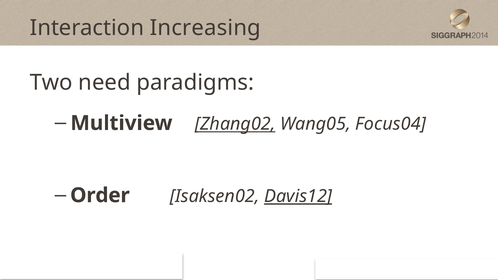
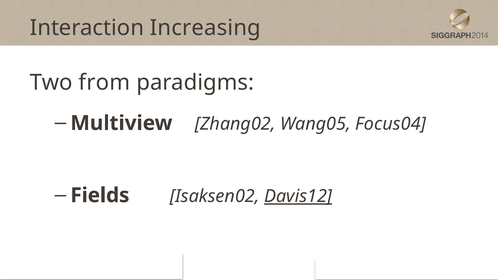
need: need -> from (104, 83)
Zhang02 underline: present -> none (235, 124)
Order: Order -> Fields (100, 195)
